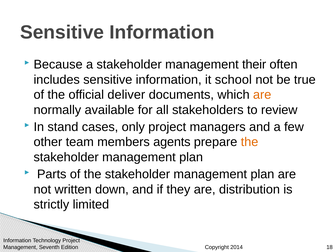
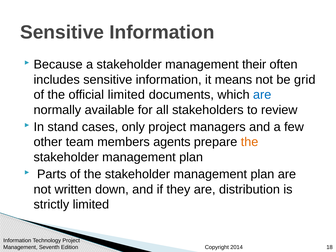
school: school -> means (233, 80)
true: true -> grid (305, 80)
official deliver: deliver -> limited (126, 95)
are colour: orange -> blue (262, 95)
